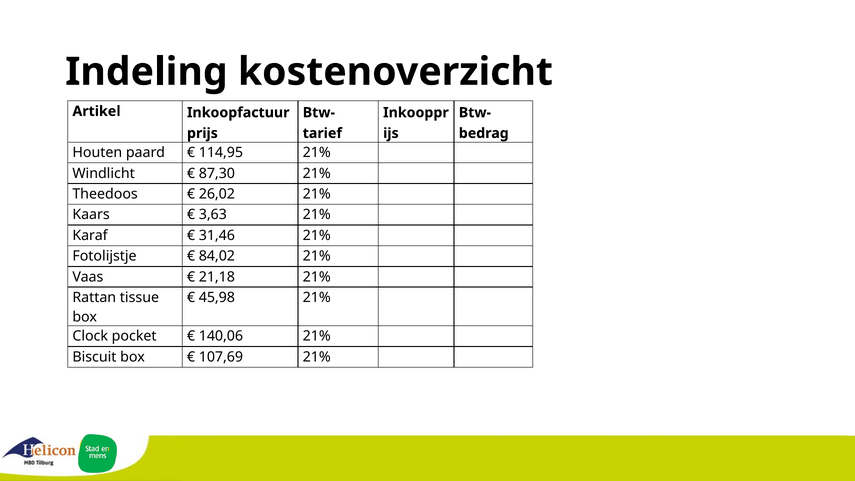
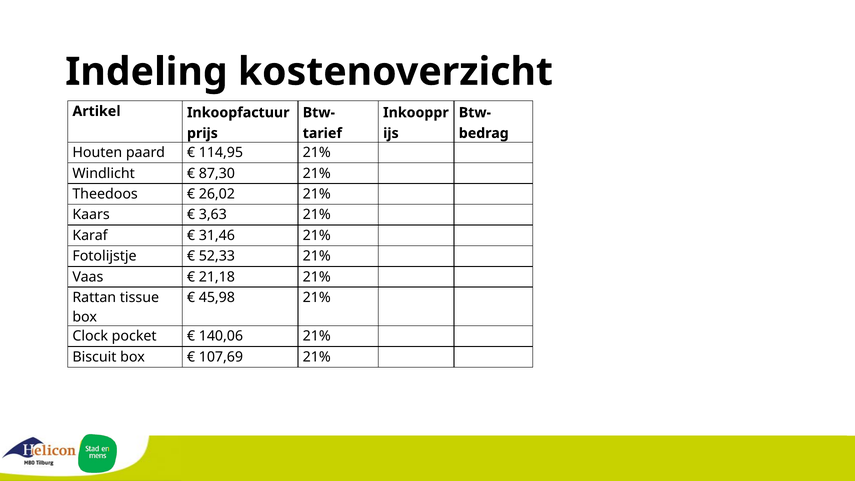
84,02: 84,02 -> 52,33 (217, 256)
